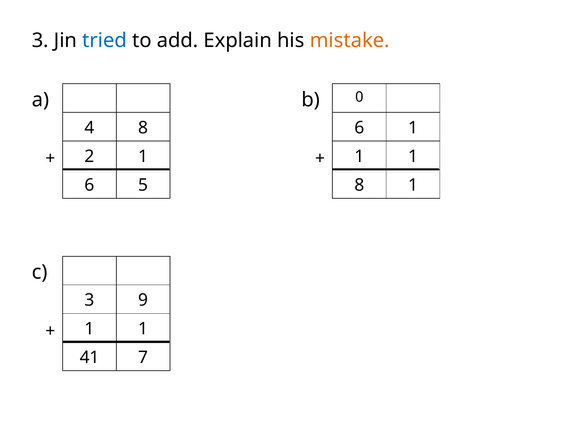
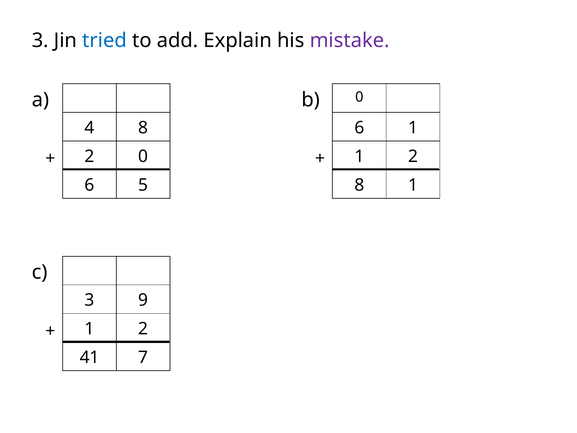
mistake colour: orange -> purple (350, 41)
2 1: 1 -> 0 (143, 156)
1: 1 -> 2 (413, 156)
1: 1 -> 2 (143, 329)
